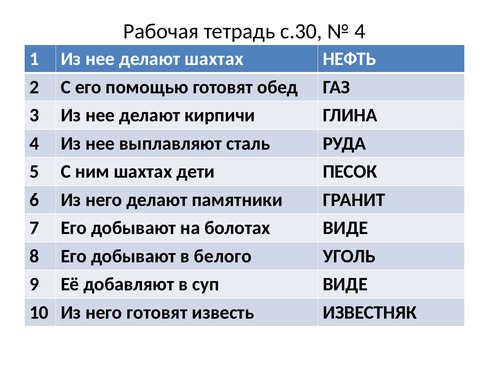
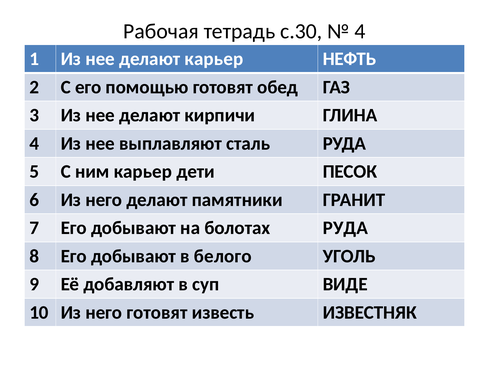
делают шахтах: шахтах -> карьер (214, 59)
ним шахтах: шахтах -> карьер (143, 172)
болотах ВИДЕ: ВИДЕ -> РУДА (345, 228)
